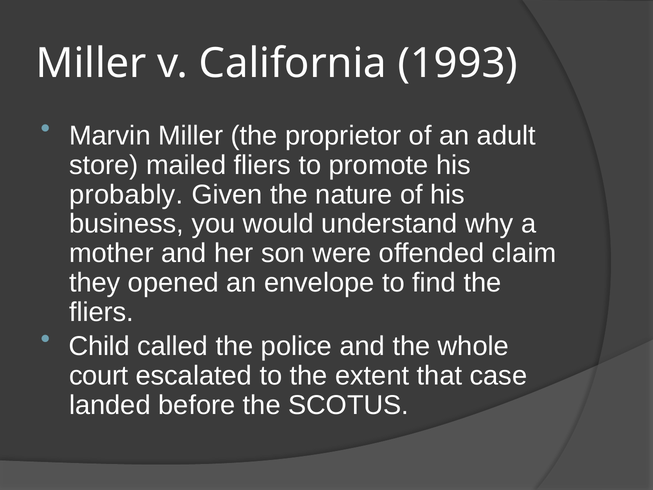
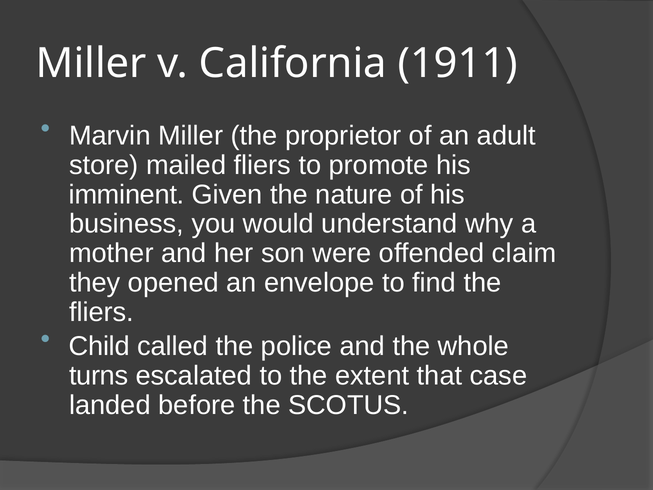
1993: 1993 -> 1911 (458, 63)
probably: probably -> imminent (127, 194)
court: court -> turns (99, 376)
